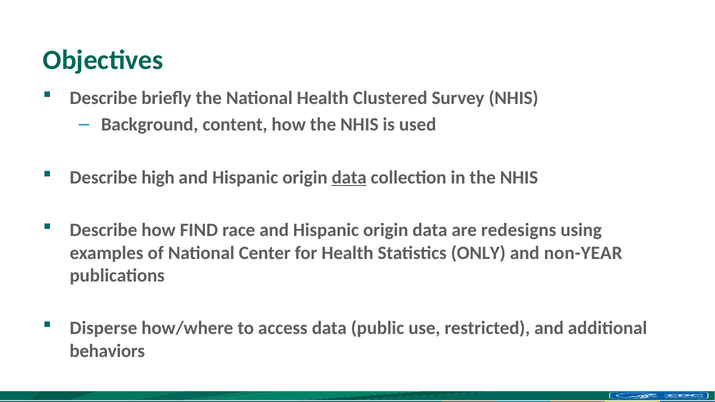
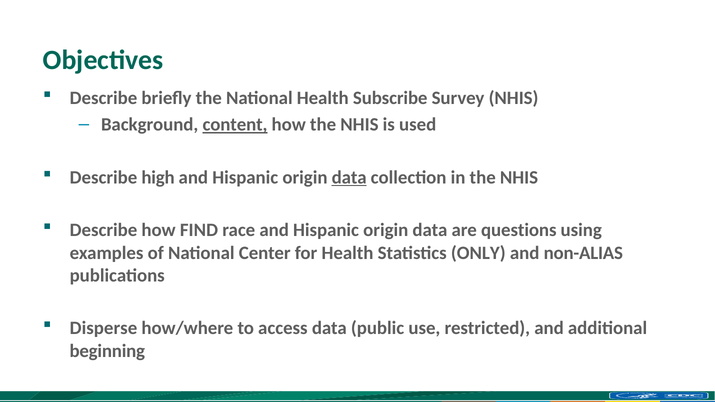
Clustered: Clustered -> Subscribe (390, 98)
content underline: none -> present (235, 125)
redesigns: redesigns -> questions (519, 230)
non-YEAR: non-YEAR -> non-ALIAS (583, 253)
behaviors: behaviors -> beginning (107, 351)
